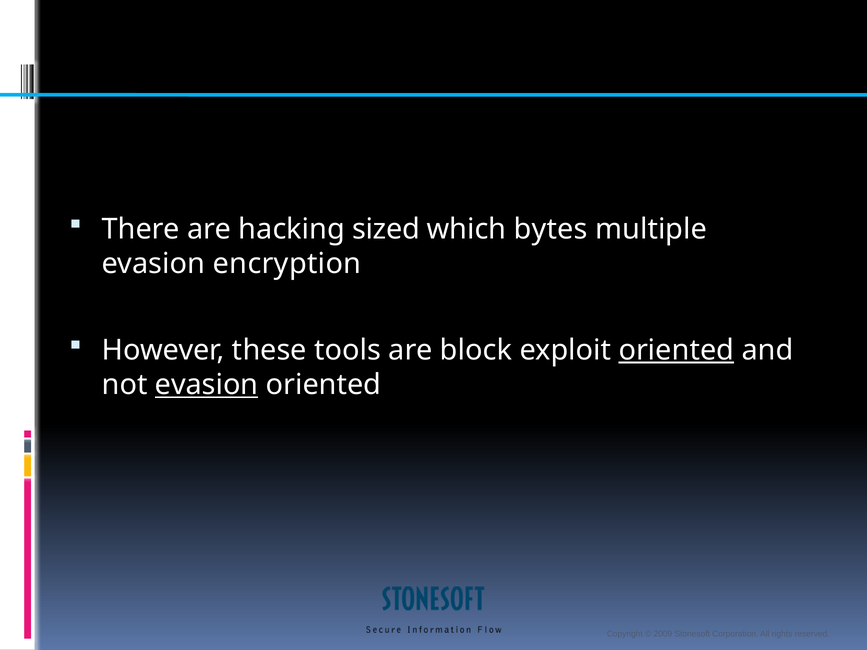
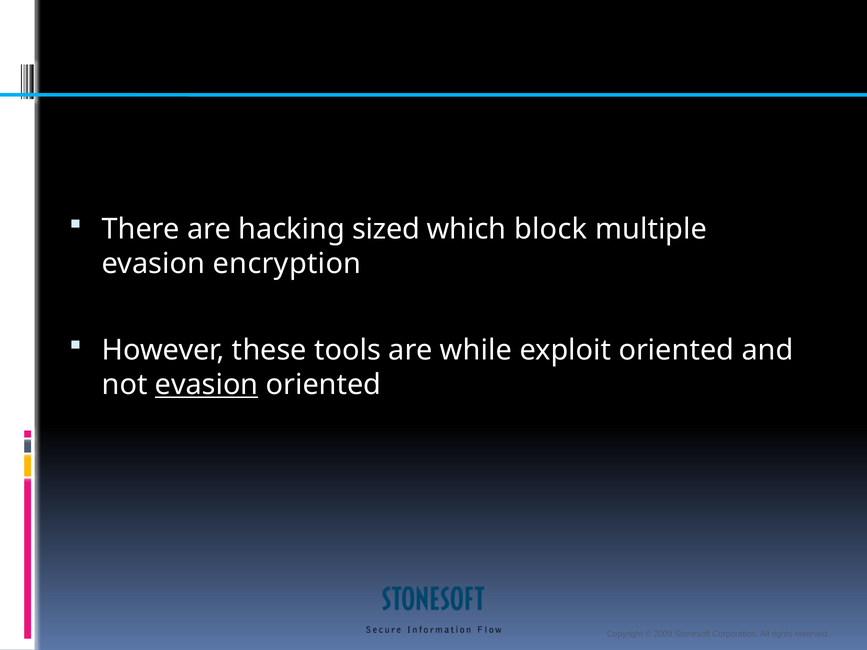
bytes: bytes -> block (551, 229)
block: block -> while (476, 350)
oriented underline: present -> none (676, 350)
